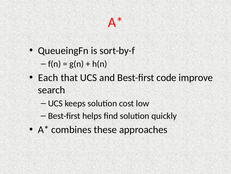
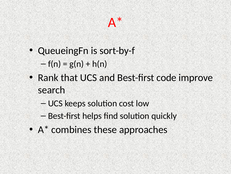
Each: Each -> Rank (48, 77)
